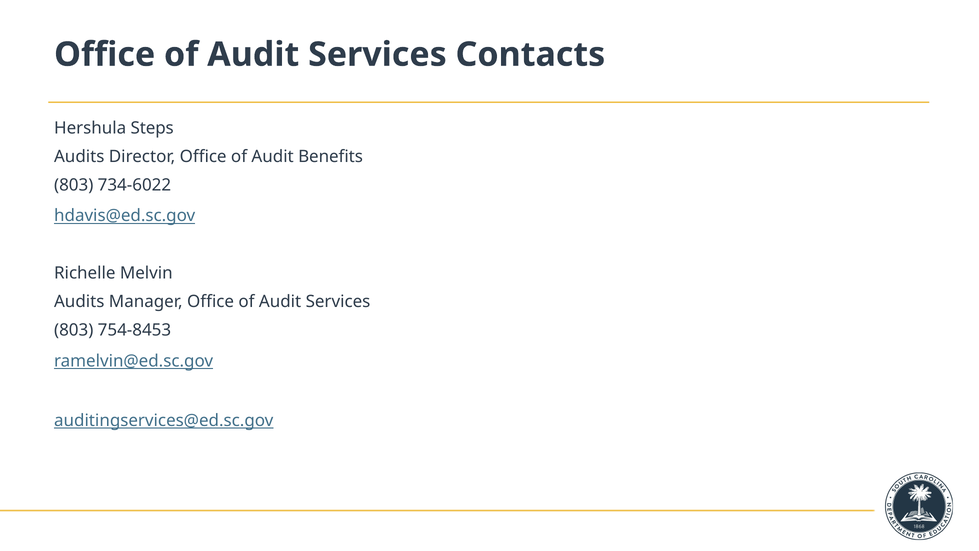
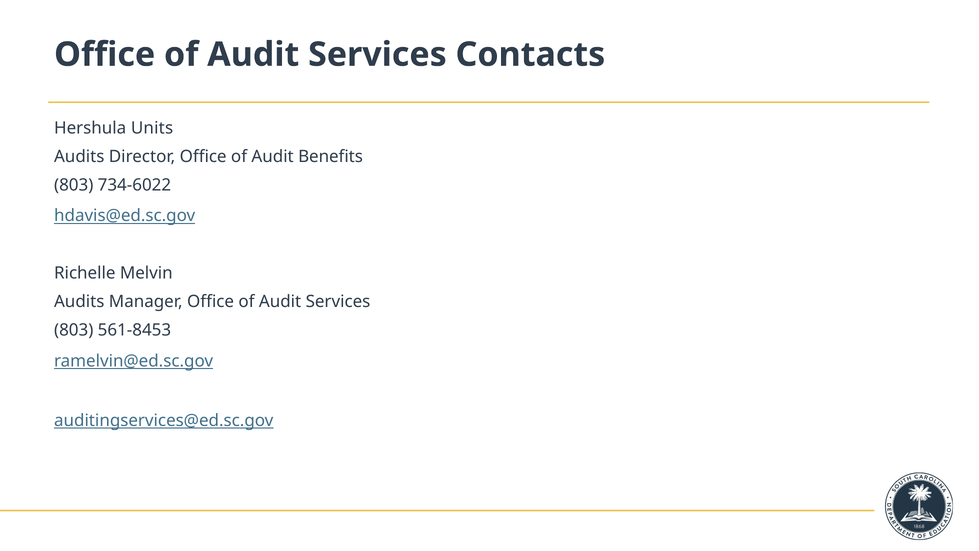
Steps: Steps -> Units (152, 128)
754-8453: 754-8453 -> 561-8453 (134, 330)
